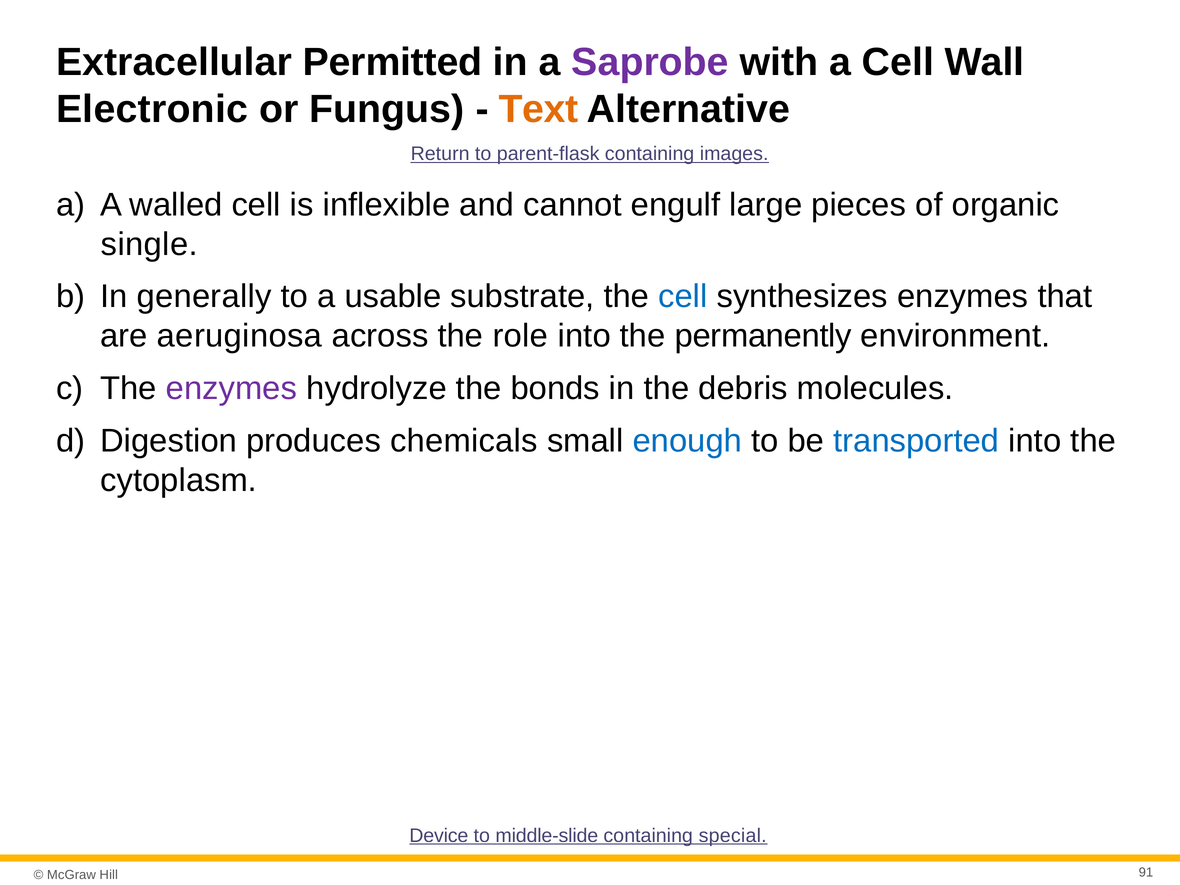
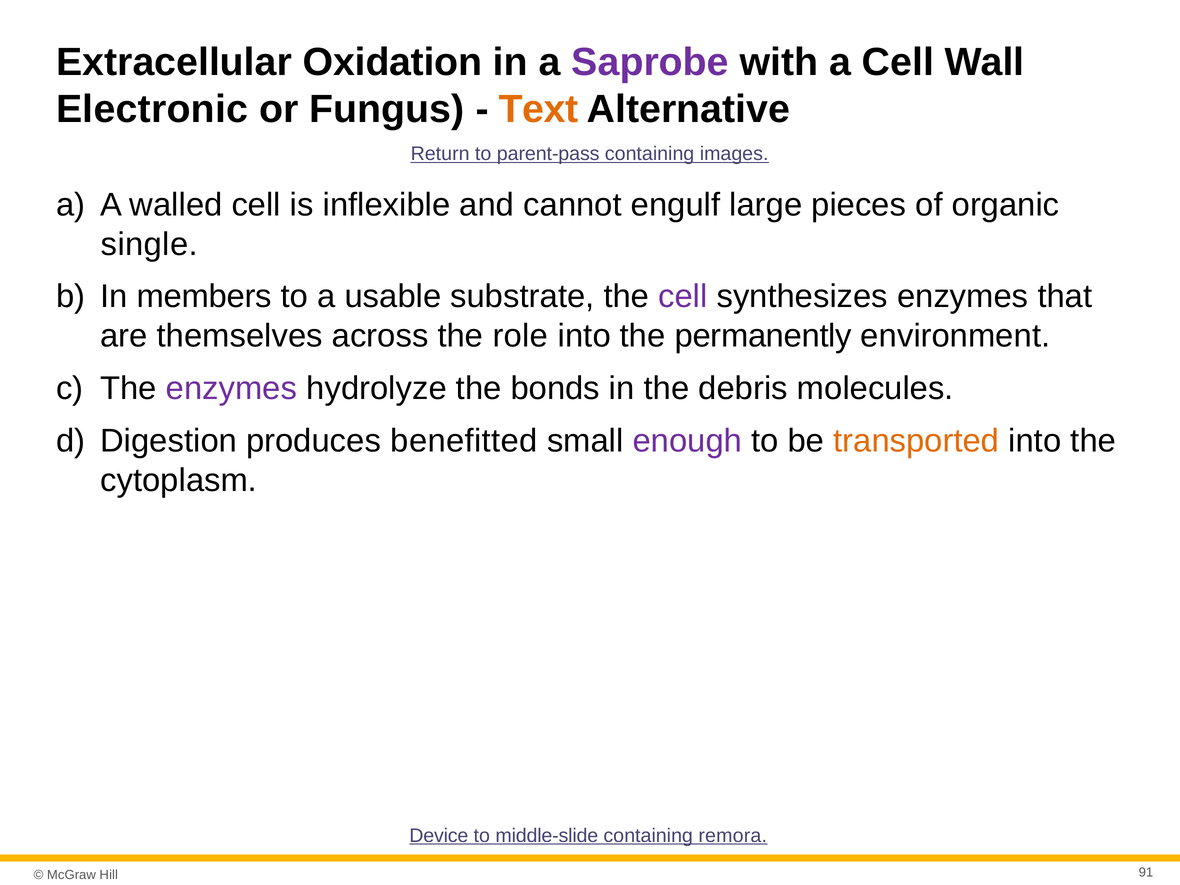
Permitted: Permitted -> Oxidation (393, 62)
parent-flask: parent-flask -> parent-pass (548, 154)
generally: generally -> members (204, 297)
cell colour: blue -> purple (683, 297)
aeruginosa: aeruginosa -> themselves (240, 336)
chemicals: chemicals -> benefitted (464, 441)
enough colour: blue -> purple (687, 441)
transported colour: blue -> orange (916, 441)
special: special -> remora (733, 836)
